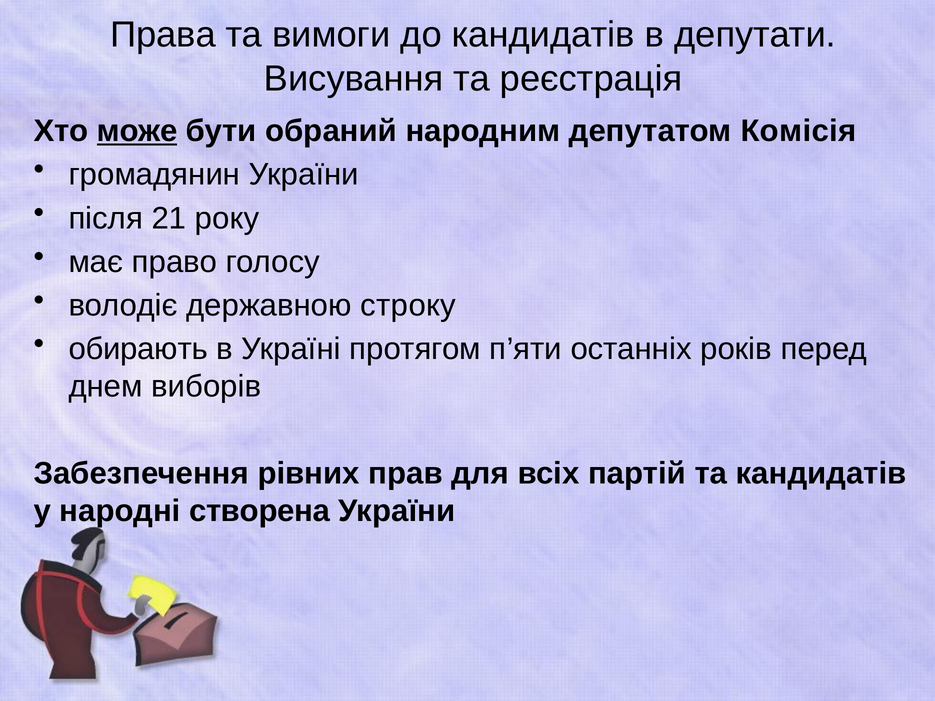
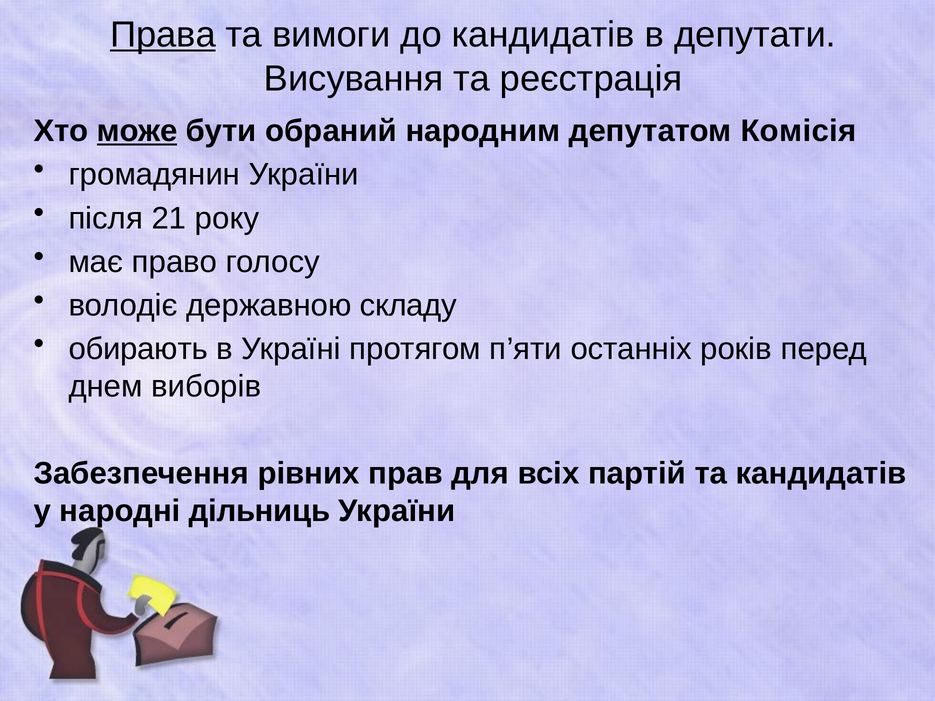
Права underline: none -> present (163, 35)
строку: строку -> складу (408, 306)
створена: створена -> дільниць (260, 511)
